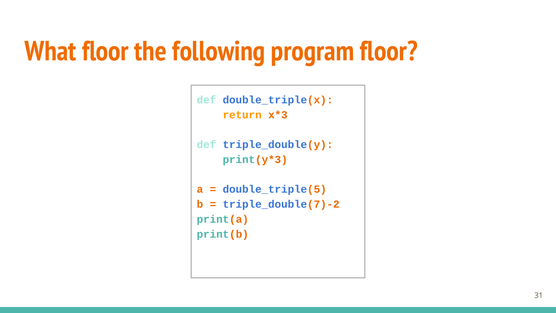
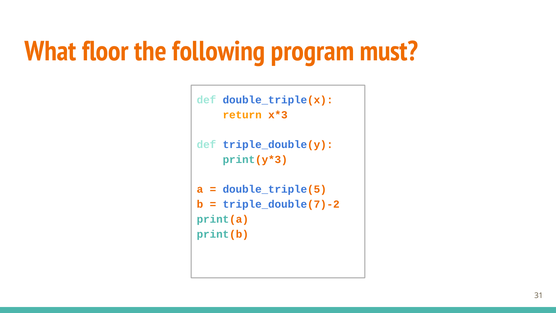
program floor: floor -> must (389, 51)
